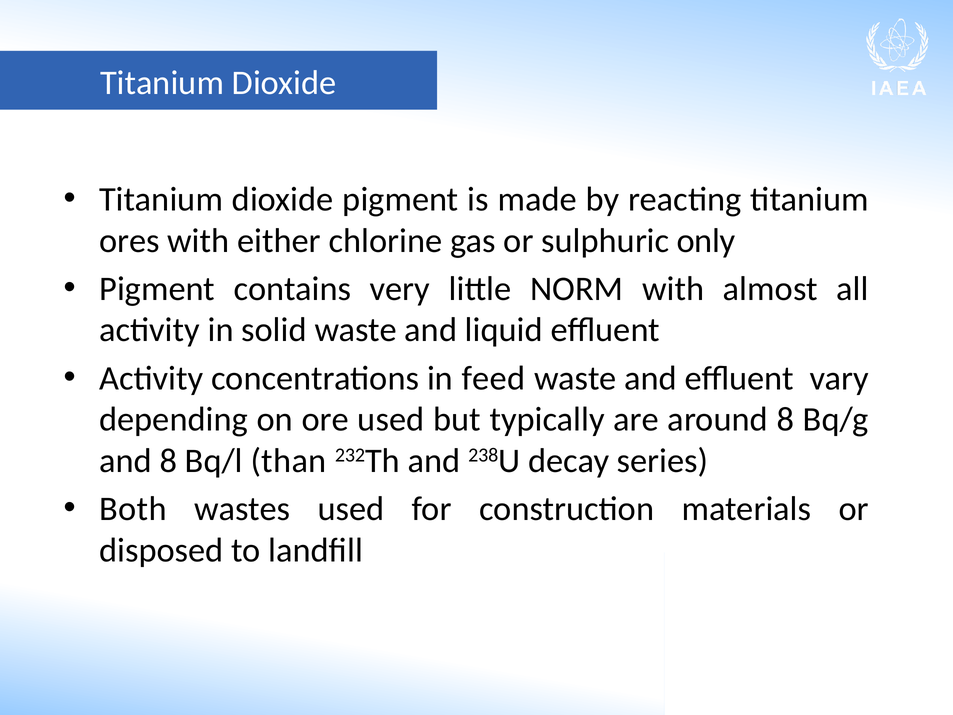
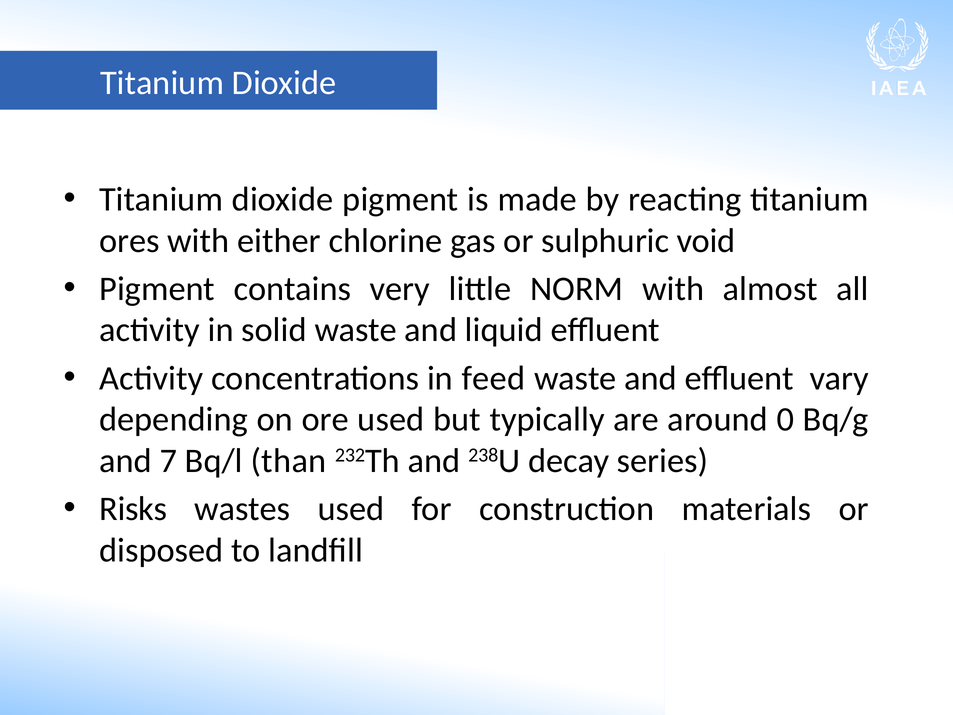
only: only -> void (706, 241)
around 8: 8 -> 0 (785, 419)
and 8: 8 -> 7 (168, 461)
Both: Both -> Risks (133, 509)
